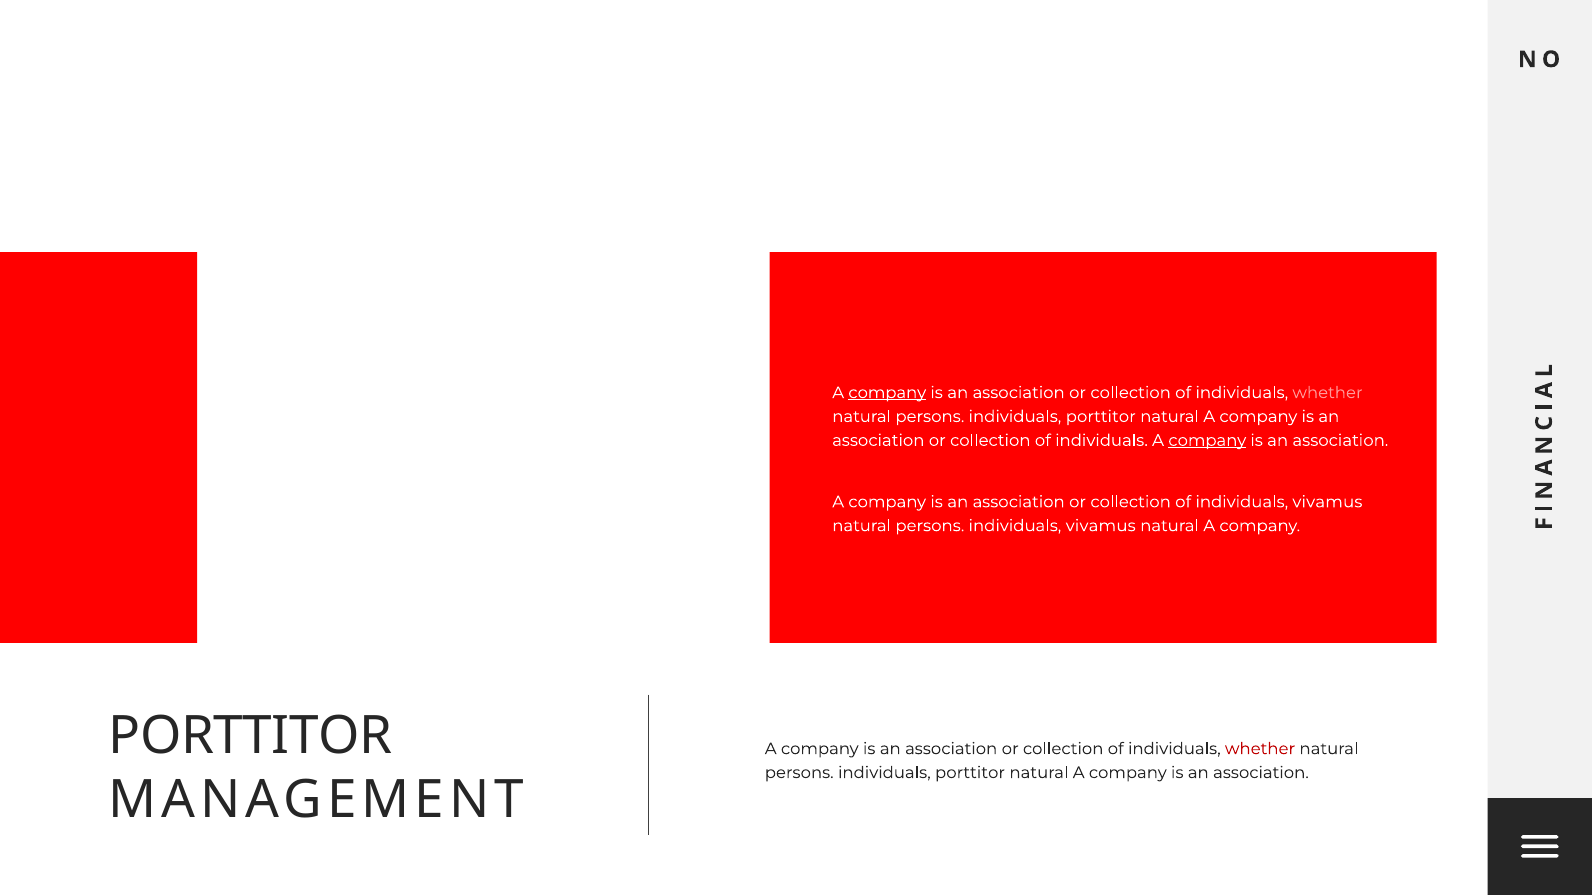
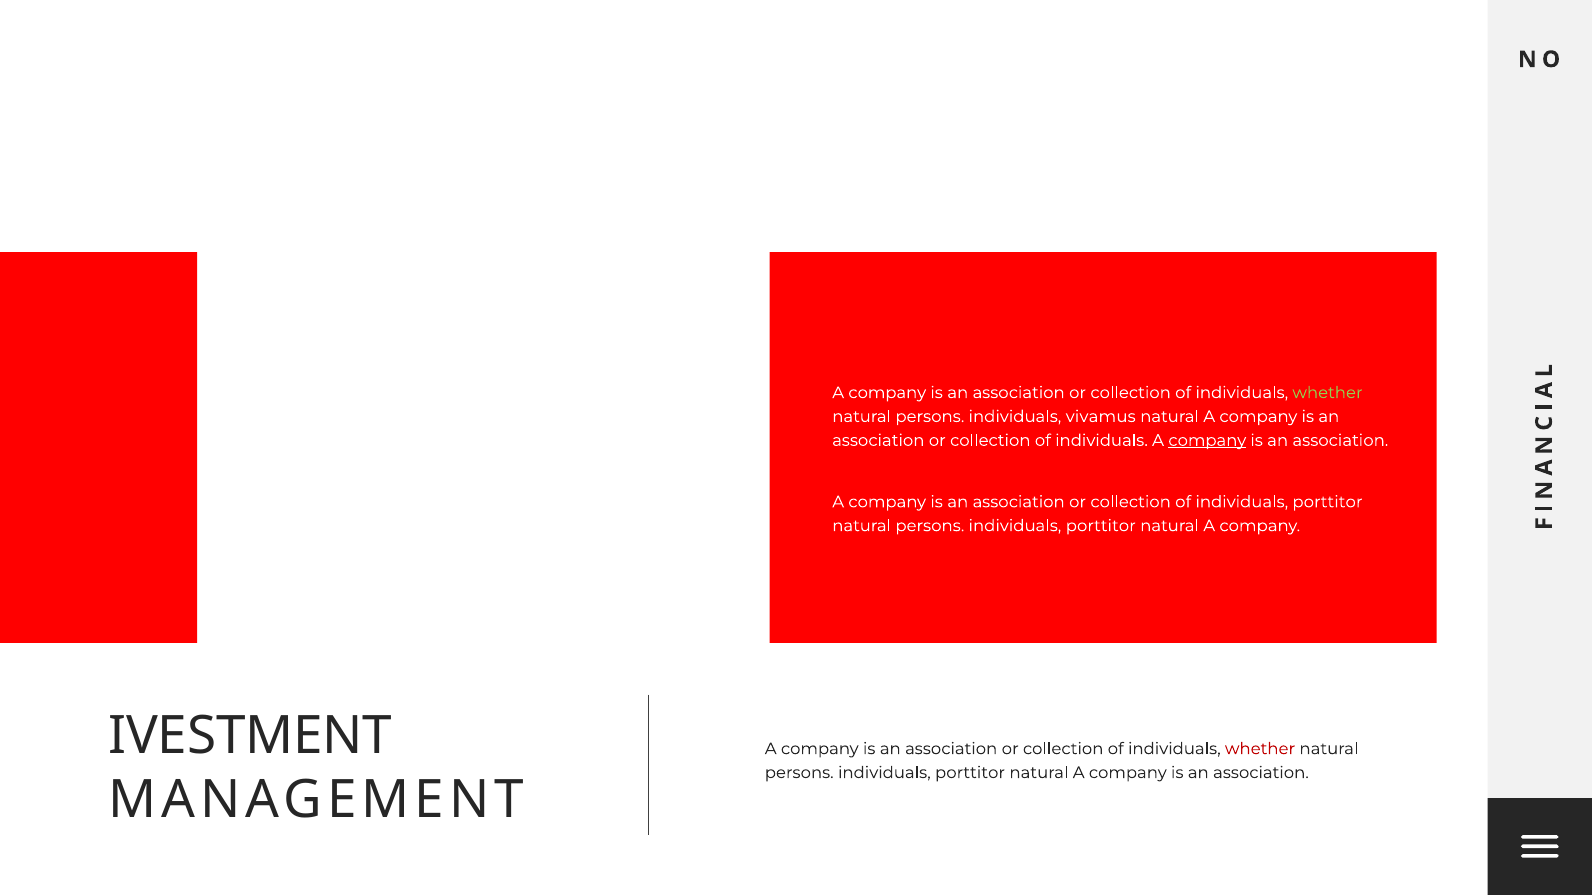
company underline: present -> none (887, 393)
whether colour: pink -> light green (1327, 393)
porttitor: porttitor -> vivamus (1101, 417)
of individuals vivamus: vivamus -> porttitor (1327, 502)
vivamus: vivamus -> porttitor (1101, 526)
PORTTITOR: PORTTITOR -> IVESTMENT (250, 736)
